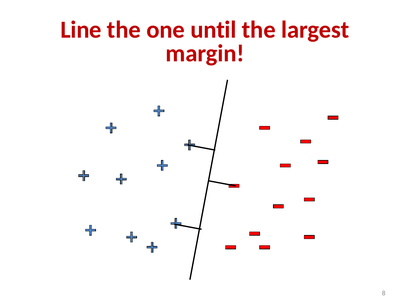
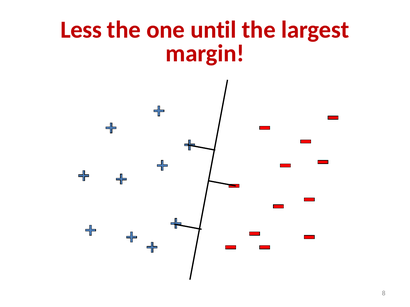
Line: Line -> Less (81, 30)
